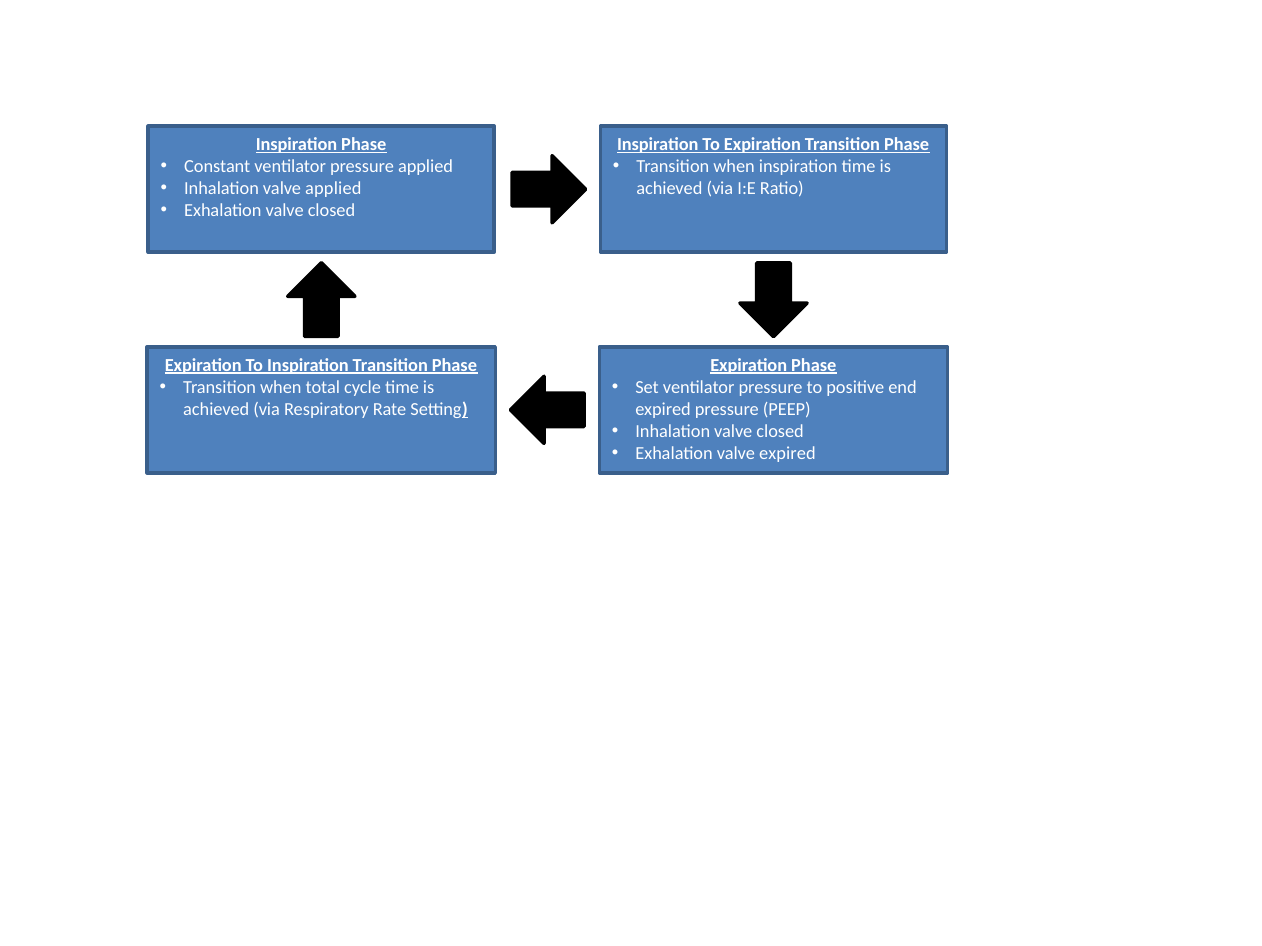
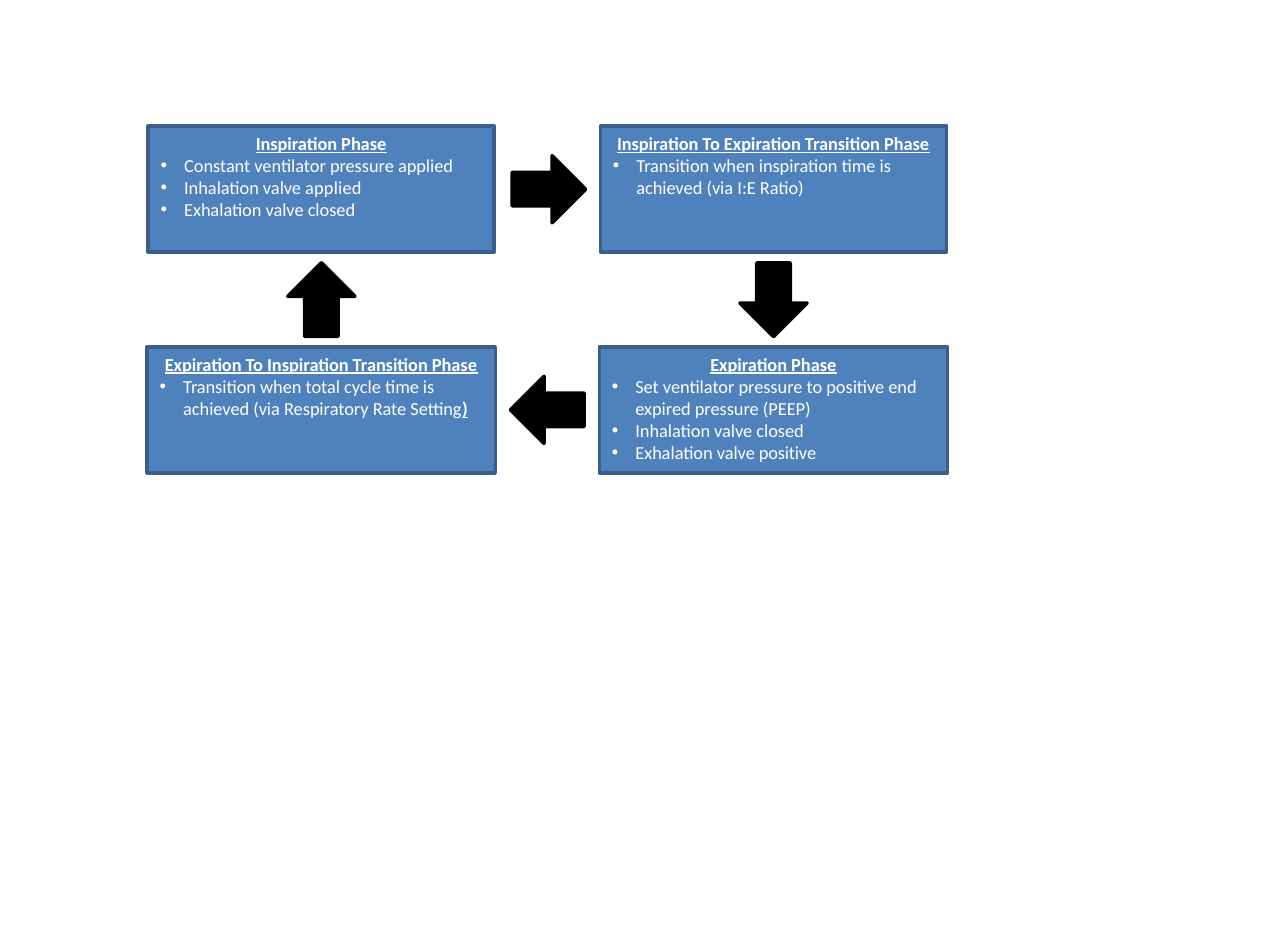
valve expired: expired -> positive (788, 454)
